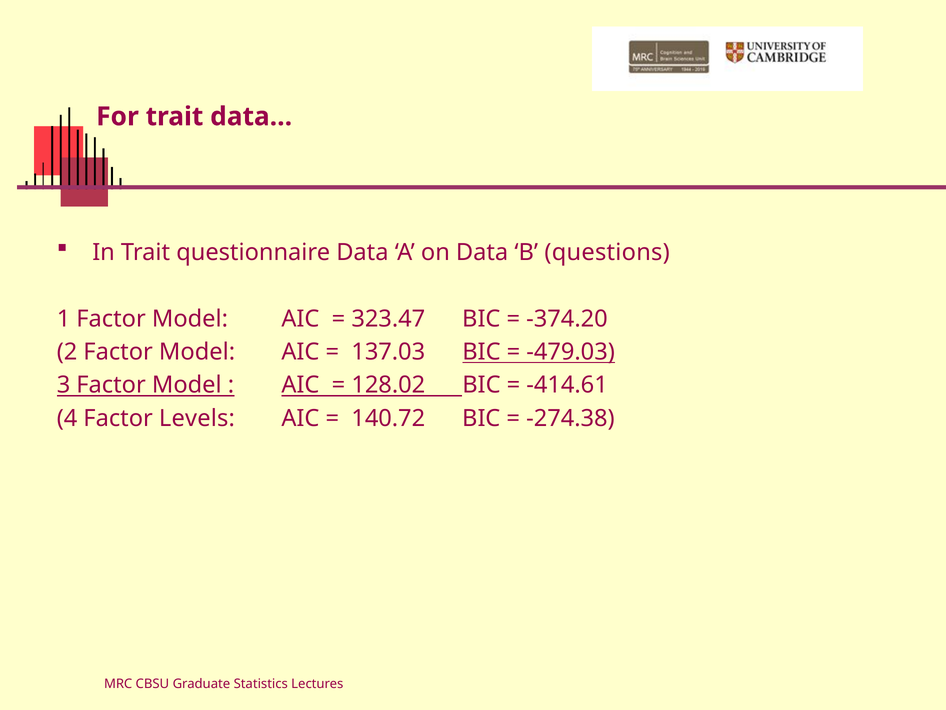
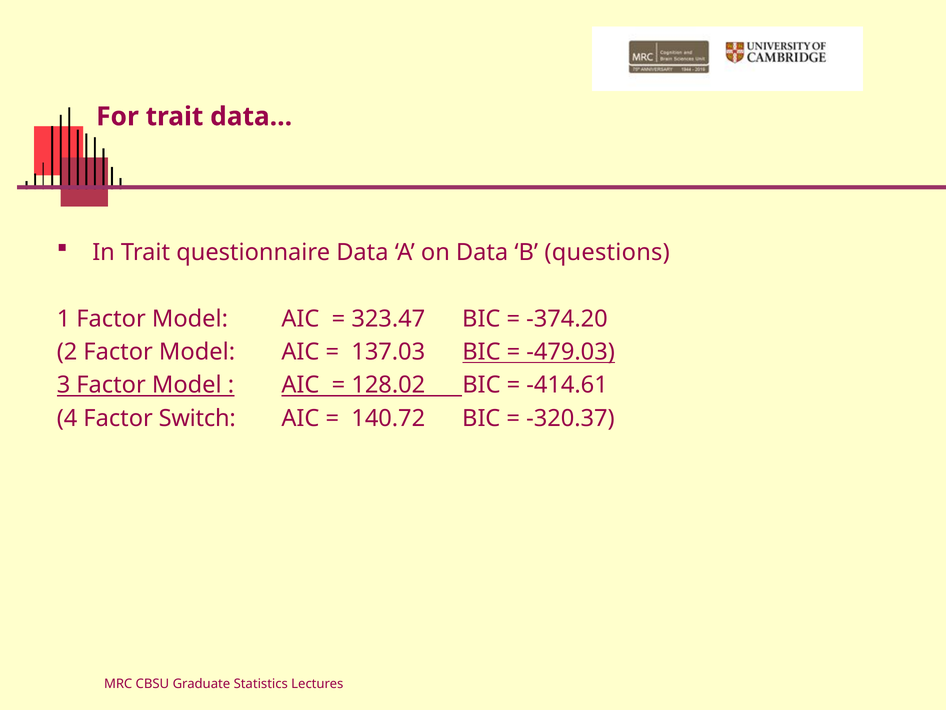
Levels: Levels -> Switch (197, 418)
-274.38: -274.38 -> -320.37 (570, 418)
